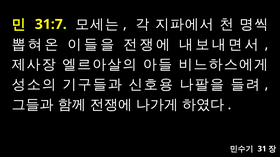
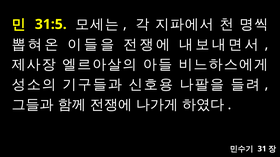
31:7: 31:7 -> 31:5 (51, 24)
